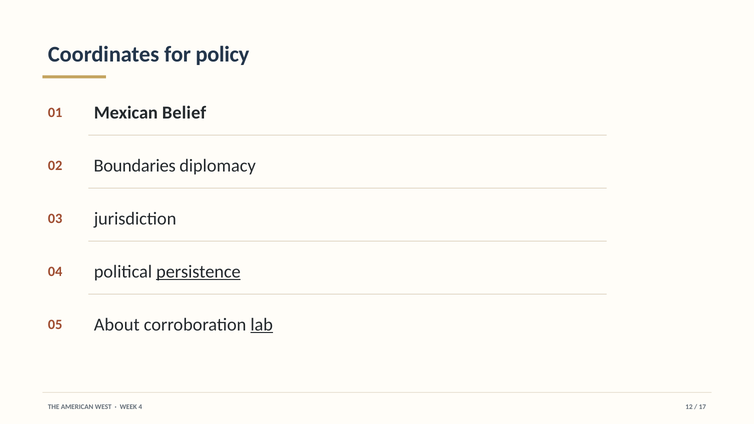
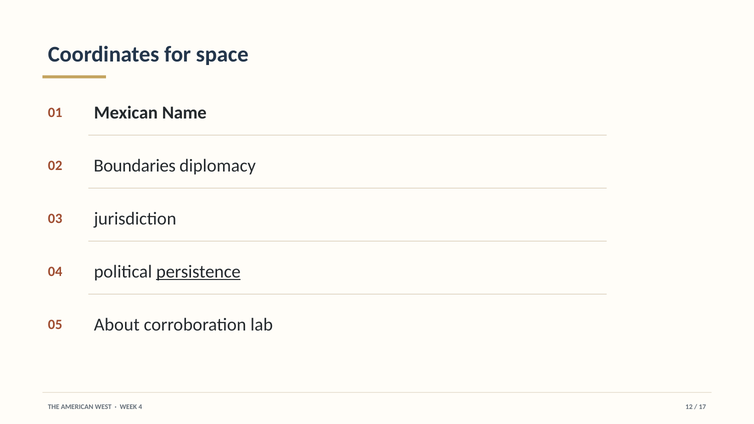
policy: policy -> space (222, 54)
Belief: Belief -> Name (184, 113)
lab underline: present -> none (262, 325)
